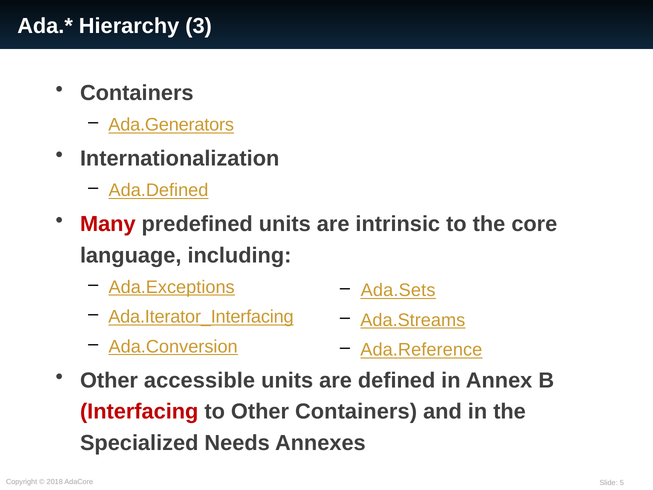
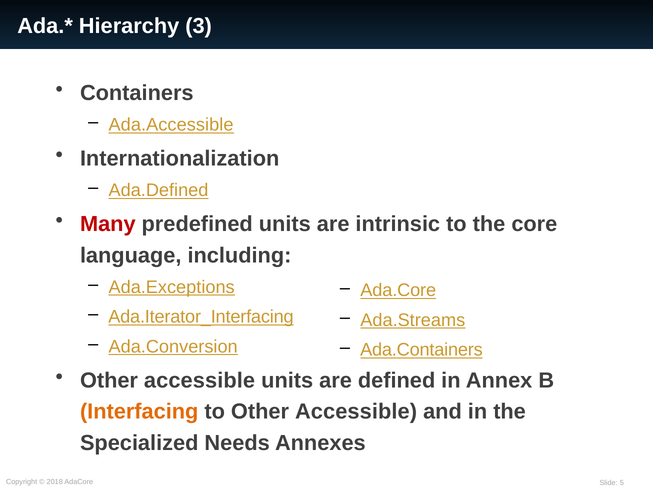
Ada.Generators: Ada.Generators -> Ada.Accessible (171, 125)
Ada.Sets: Ada.Sets -> Ada.Core (398, 290)
Ada.Reference: Ada.Reference -> Ada.Containers (421, 350)
Interfacing colour: red -> orange (139, 412)
to Other Containers: Containers -> Accessible (356, 412)
